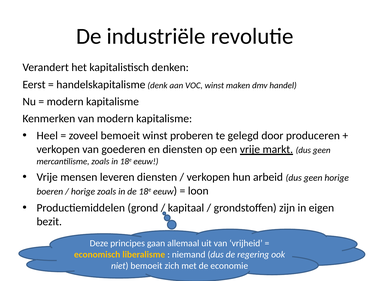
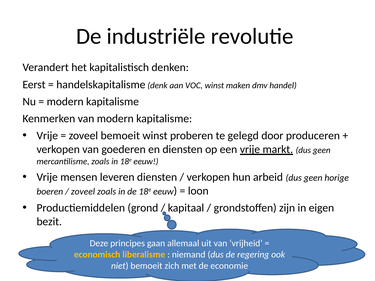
Heel: Heel -> Vrije (47, 136)
horige: horige -> zoveel (83, 192)
